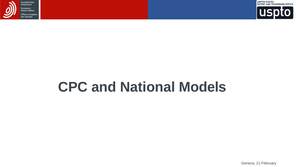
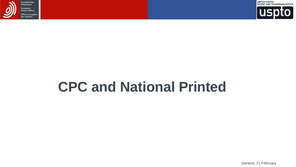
Models: Models -> Printed (203, 87)
